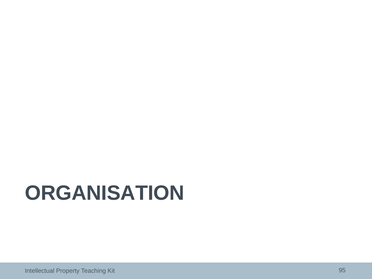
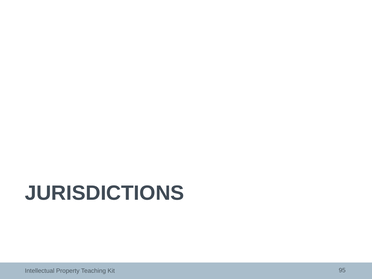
ORGANISATION: ORGANISATION -> JURISDICTIONS (105, 193)
